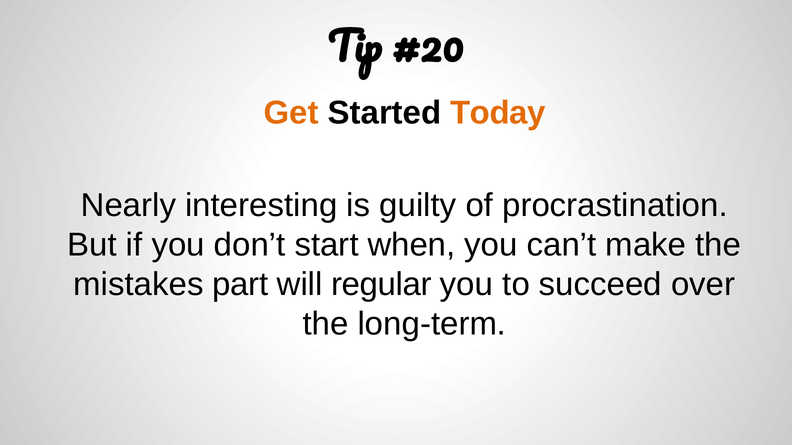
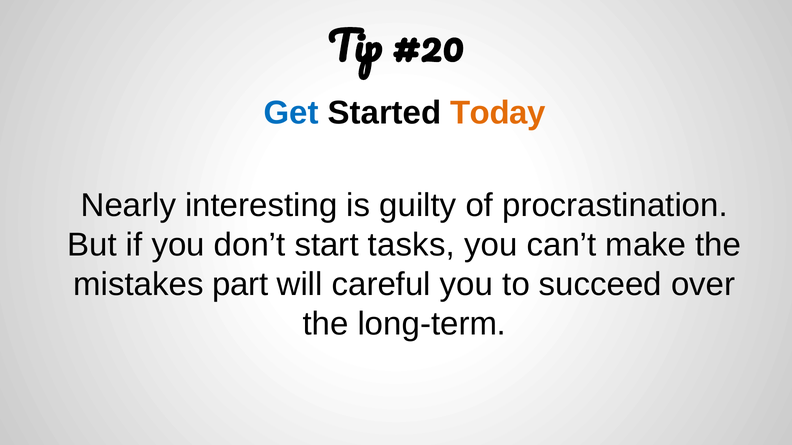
Get colour: orange -> blue (291, 113)
when: when -> tasks (411, 245)
regular: regular -> careful (381, 285)
